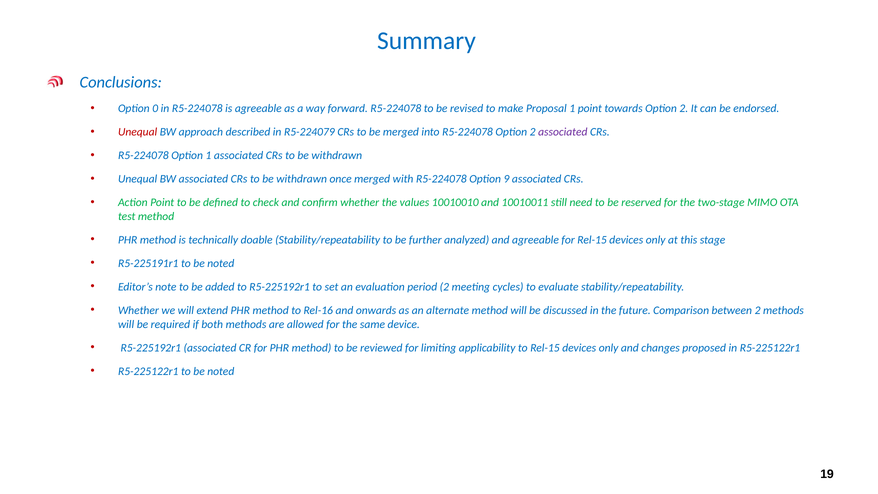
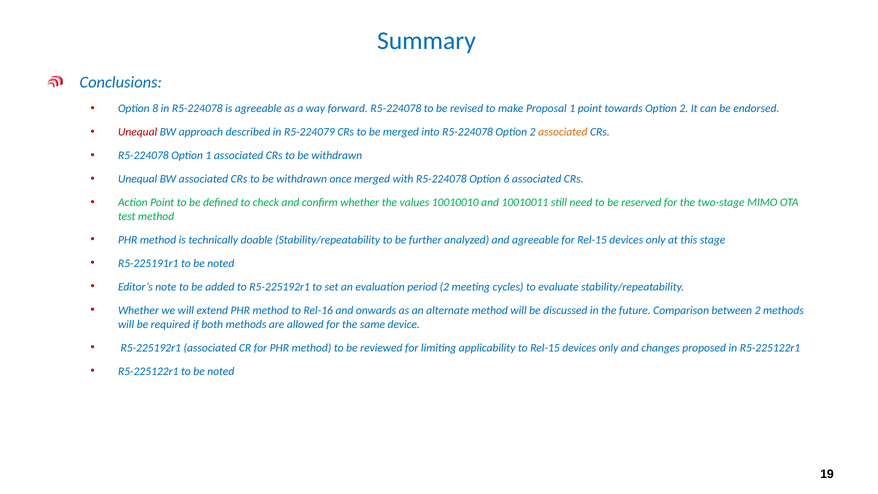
0: 0 -> 8 (155, 108)
associated colour: purple -> orange (563, 132)
9: 9 -> 6 (506, 179)
